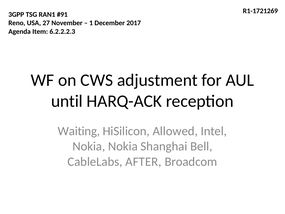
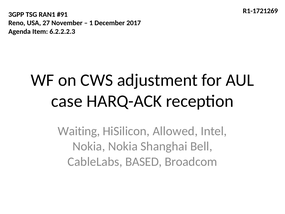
until: until -> case (67, 101)
AFTER: AFTER -> BASED (144, 161)
